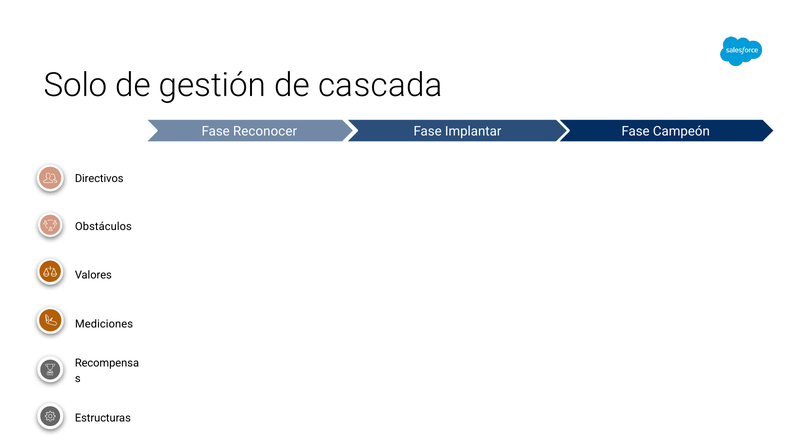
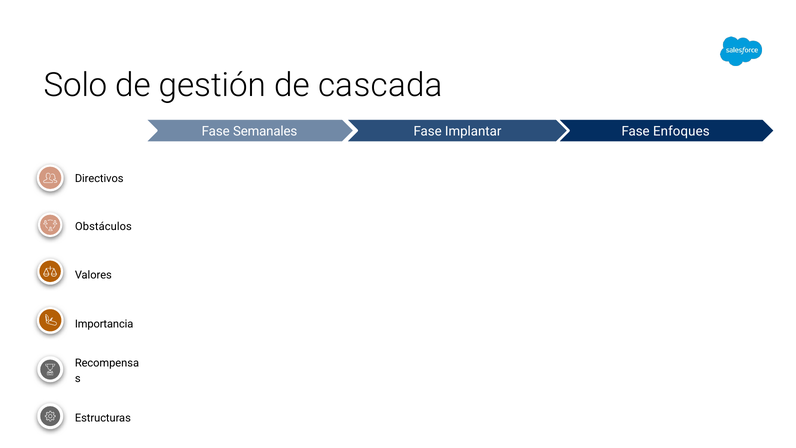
Reconocer: Reconocer -> Semanales (265, 131)
Campeón: Campeón -> Enfoques (681, 131)
Mediciones: Mediciones -> Importancia (104, 324)
